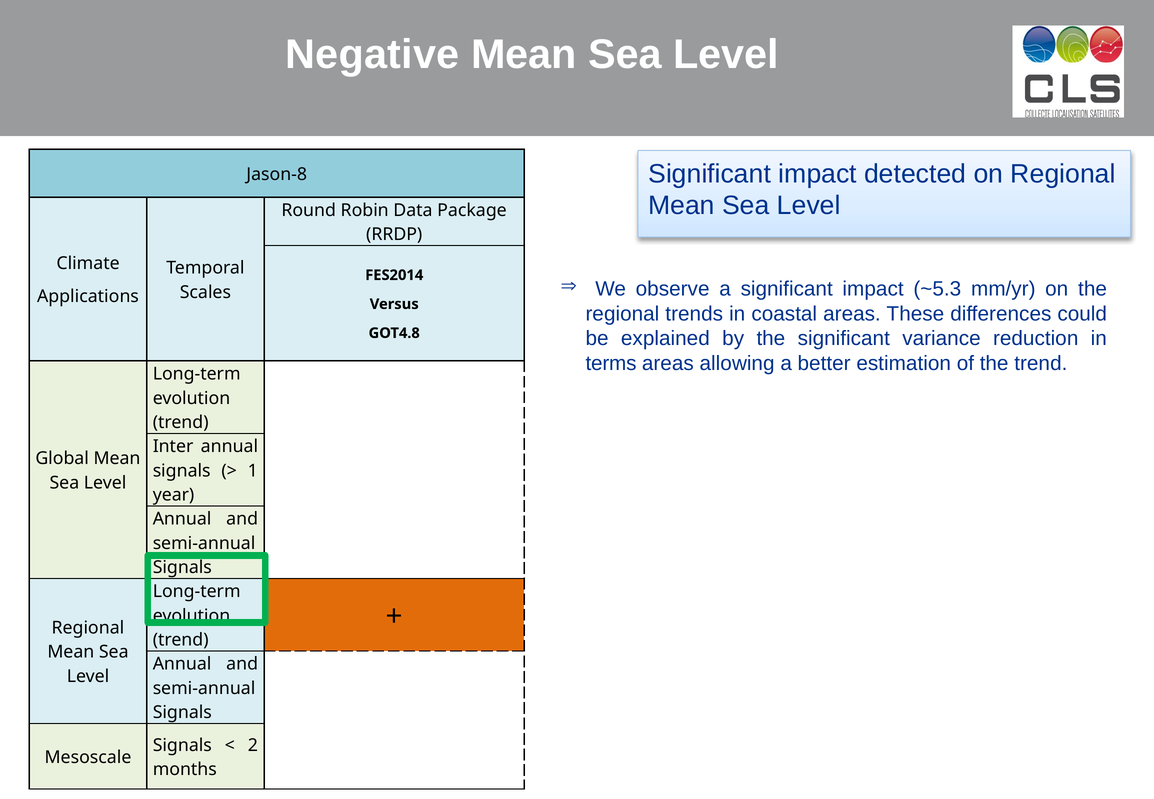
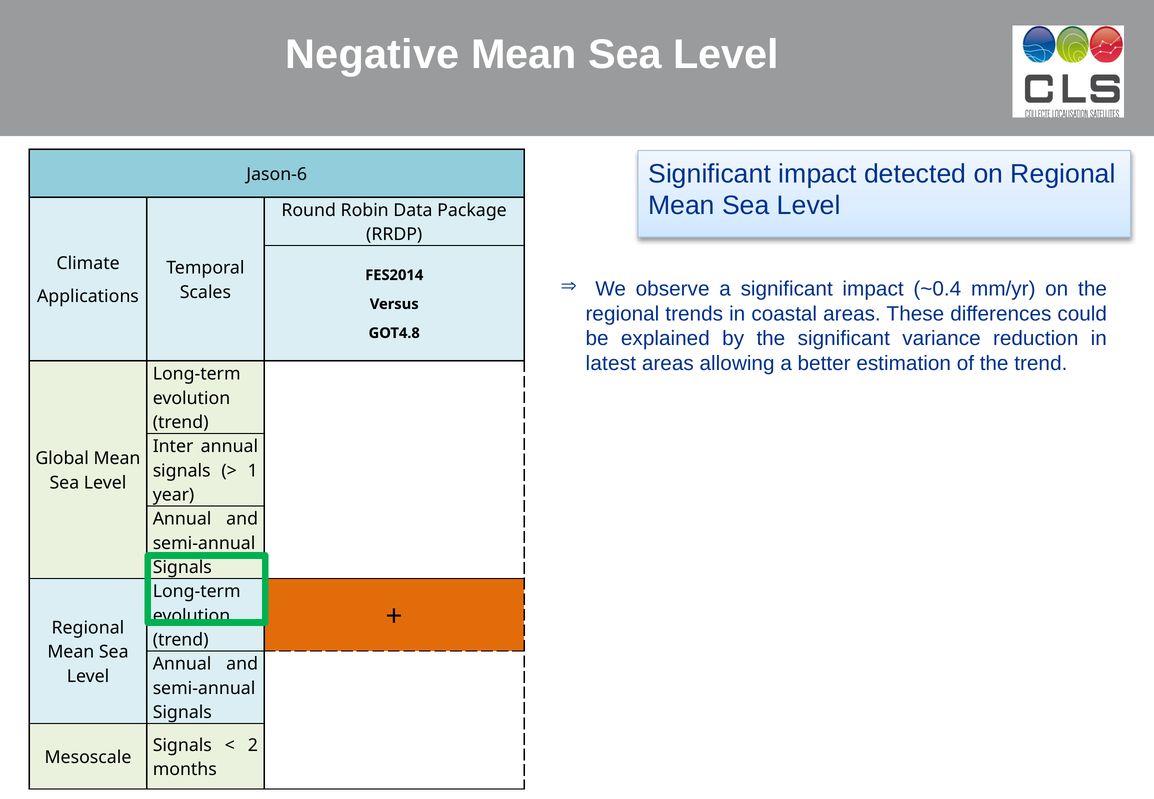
Jason-8: Jason-8 -> Jason-6 (277, 174)
~5.3: ~5.3 -> ~0.4 (937, 289)
terms: terms -> latest (611, 363)
